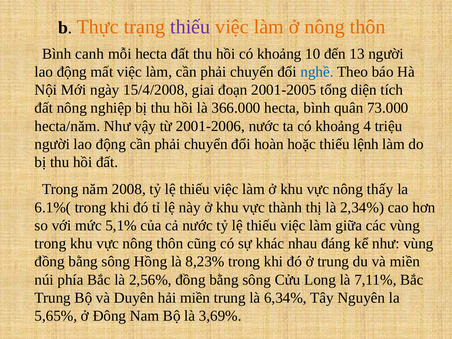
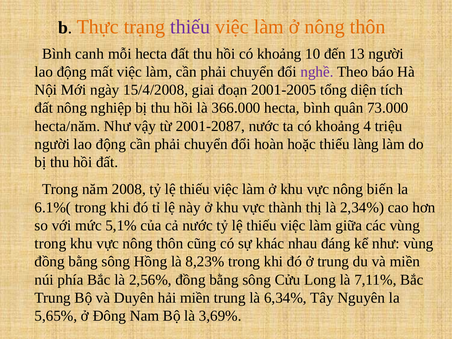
nghề colour: blue -> purple (317, 72)
2001-2006: 2001-2006 -> 2001-2087 (210, 126)
lệnh: lệnh -> làng (366, 144)
thấy: thấy -> biến (380, 189)
